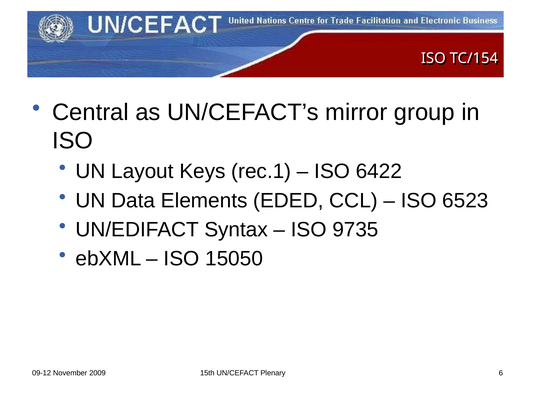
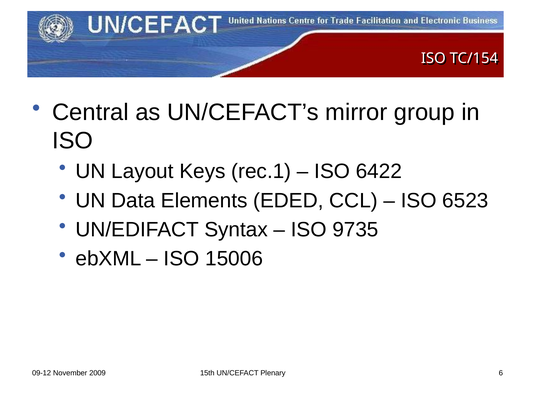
15050: 15050 -> 15006 (234, 259)
